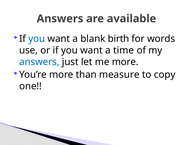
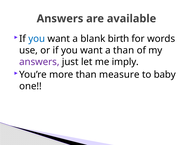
a time: time -> than (124, 50)
answers colour: blue -> purple (39, 62)
me more: more -> imply (125, 62)
copy: copy -> baby (165, 74)
